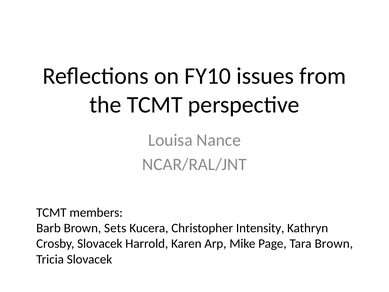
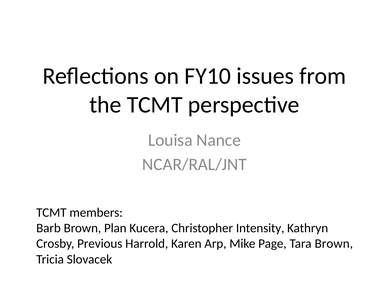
Sets: Sets -> Plan (115, 228)
Crosby Slovacek: Slovacek -> Previous (100, 243)
